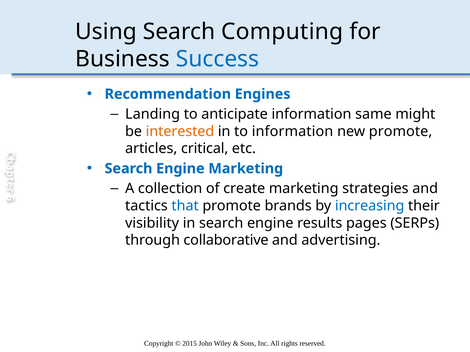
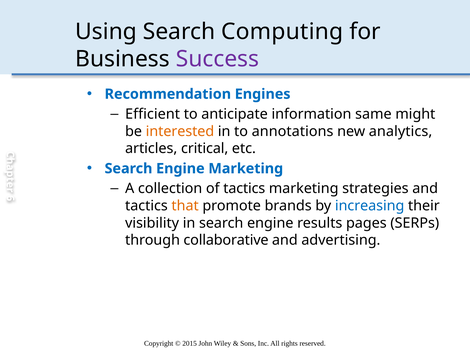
Success colour: blue -> purple (217, 59)
Landing: Landing -> Efficient (153, 114)
to information: information -> annotations (293, 131)
new promote: promote -> analytics (401, 131)
of create: create -> tactics (244, 189)
that colour: blue -> orange (185, 206)
